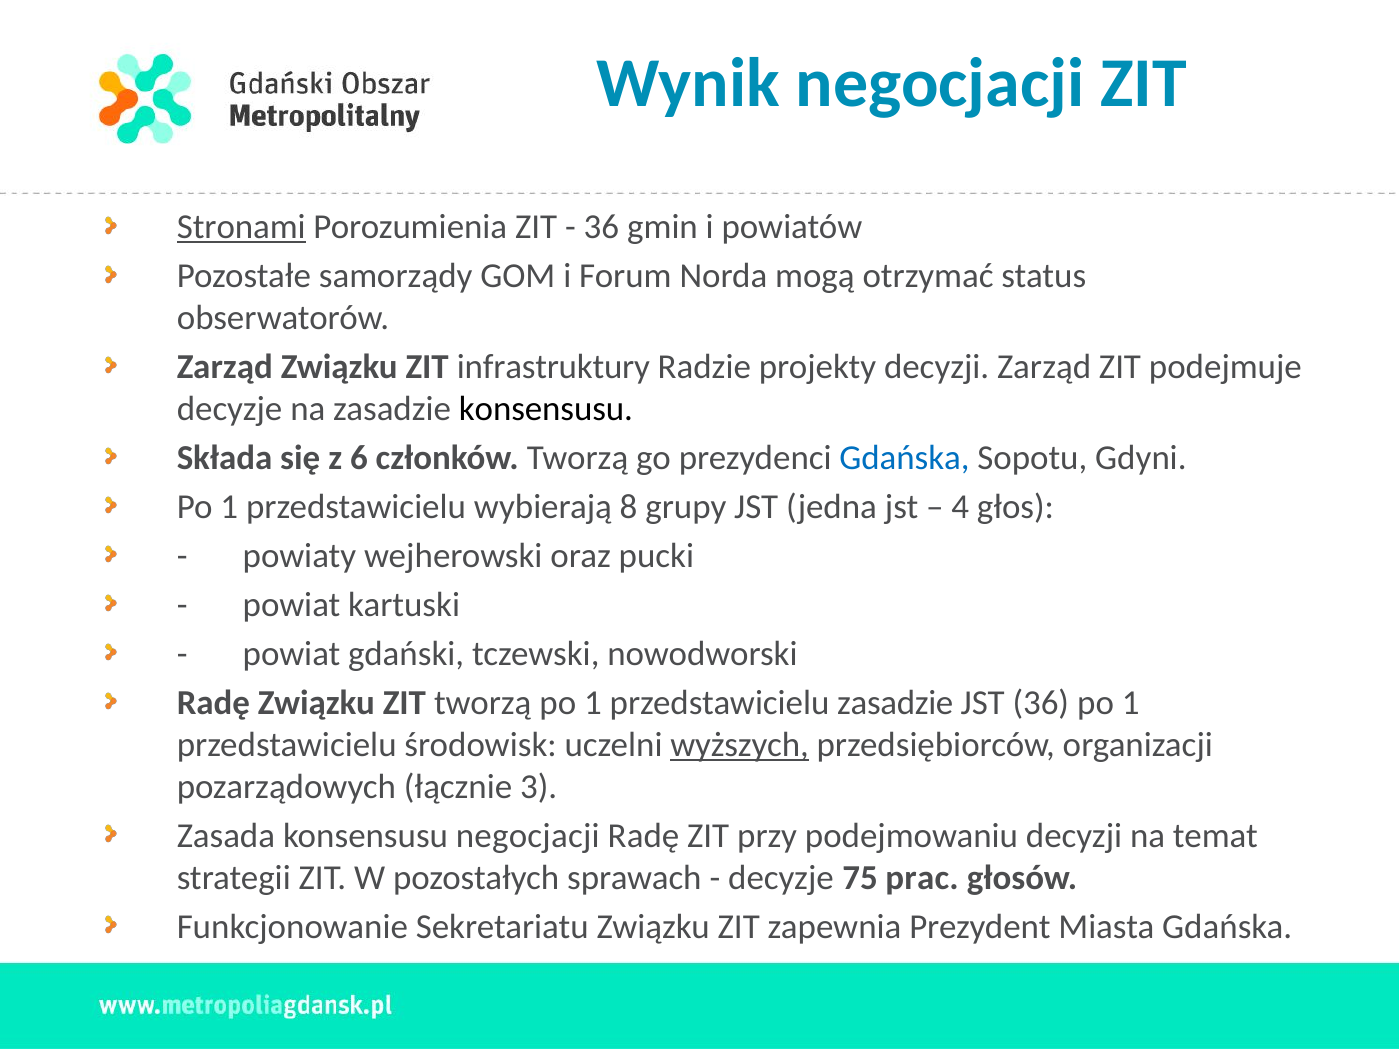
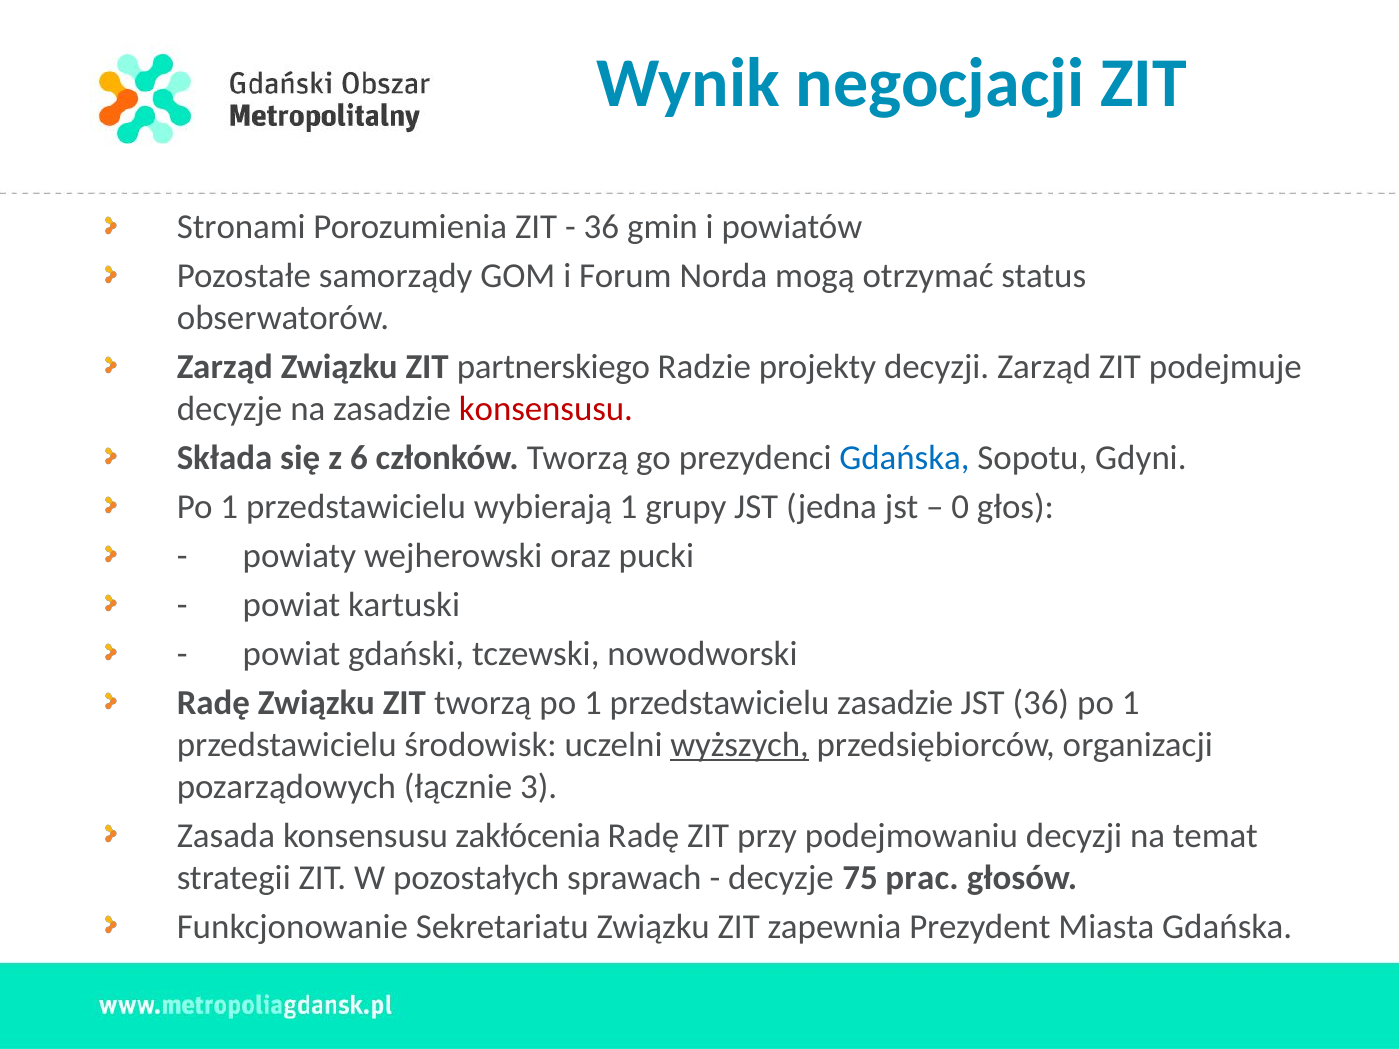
Stronami underline: present -> none (241, 227)
infrastruktury: infrastruktury -> partnerskiego (553, 367)
konsensusu colour: black -> red (546, 409)
wybierają 8: 8 -> 1 (629, 507)
4: 4 -> 0 (960, 507)
konsensusu negocjacji: negocjacji -> zakłócenia (528, 836)
